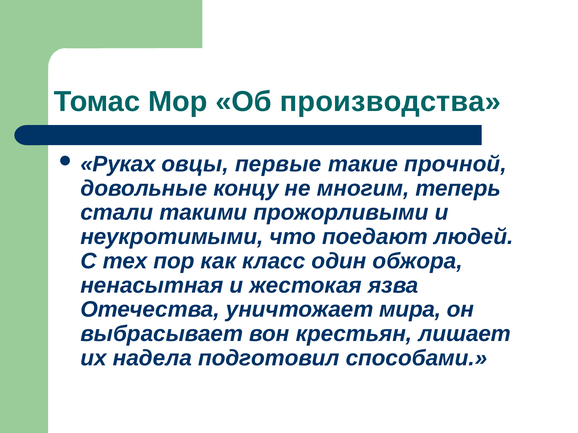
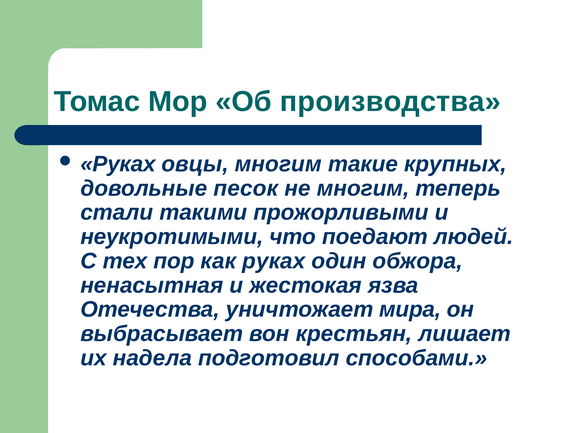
овцы первые: первые -> многим (278, 164)
прочной: прочной -> крупных (456, 164)
концу: концу -> песок (246, 189)
как класс: класс -> руках (274, 261)
